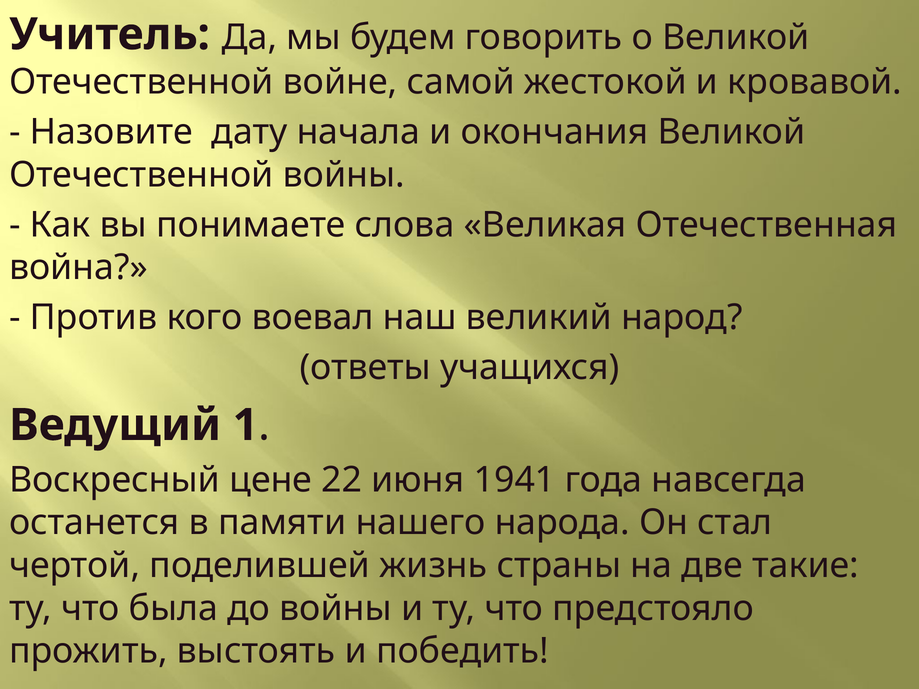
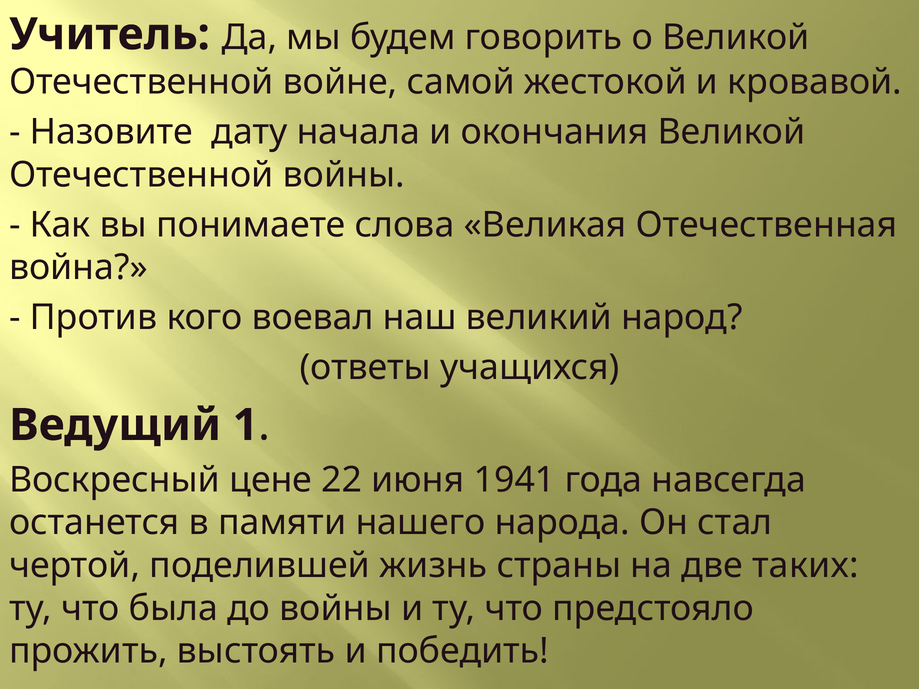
такие: такие -> таких (805, 566)
